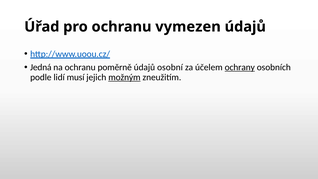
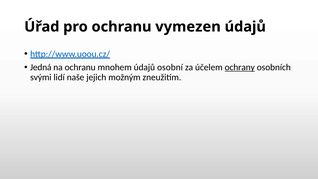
poměrně: poměrně -> mnohem (115, 67)
podle: podle -> svými (41, 77)
musí: musí -> naše (76, 77)
možným underline: present -> none (124, 77)
